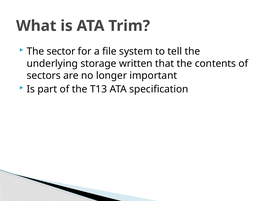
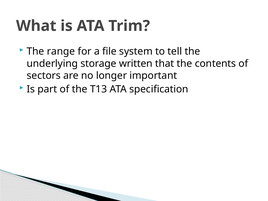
sector: sector -> range (61, 51)
